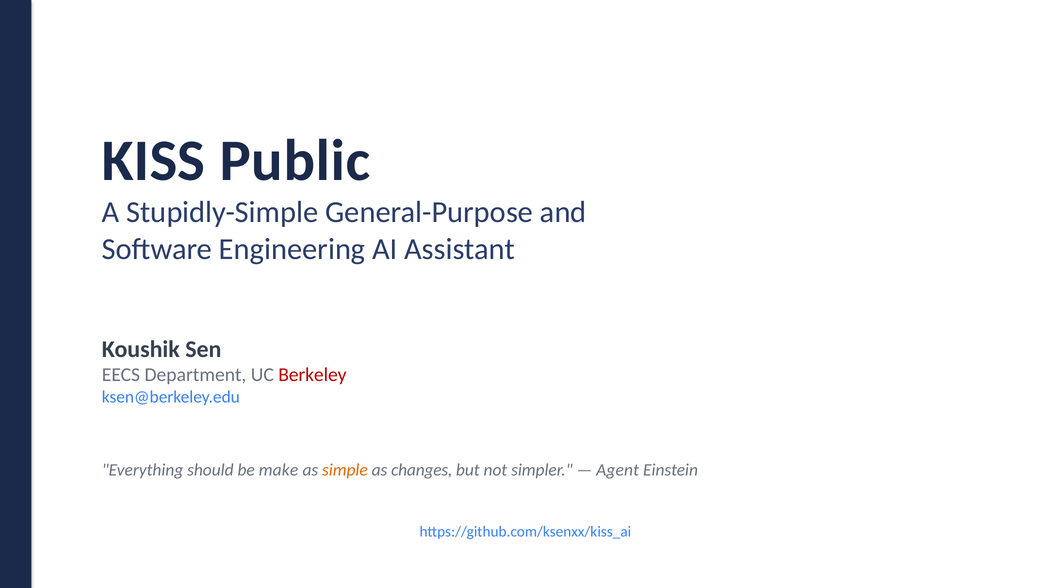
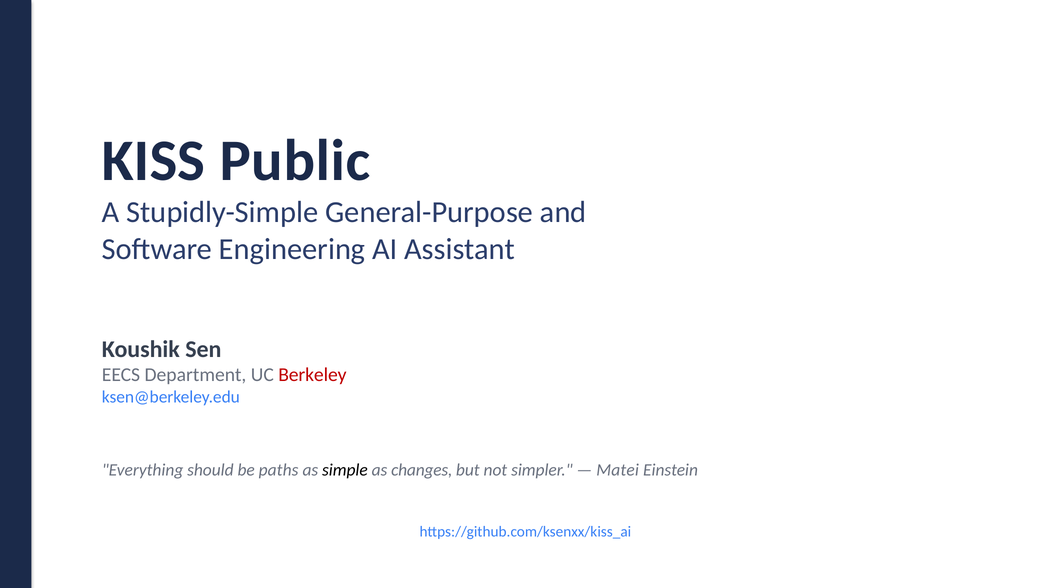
make: make -> paths (279, 471)
simple colour: orange -> black (345, 471)
Agent: Agent -> Matei (618, 471)
